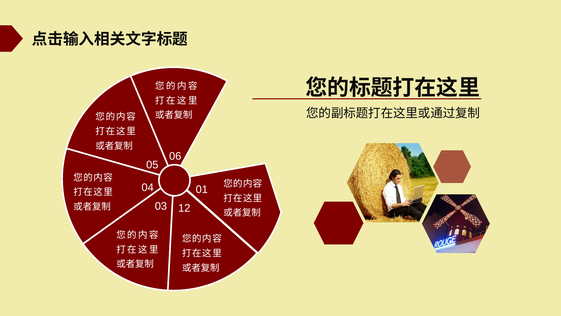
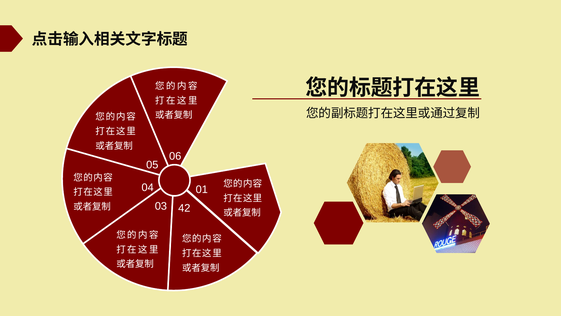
12: 12 -> 42 (184, 208)
